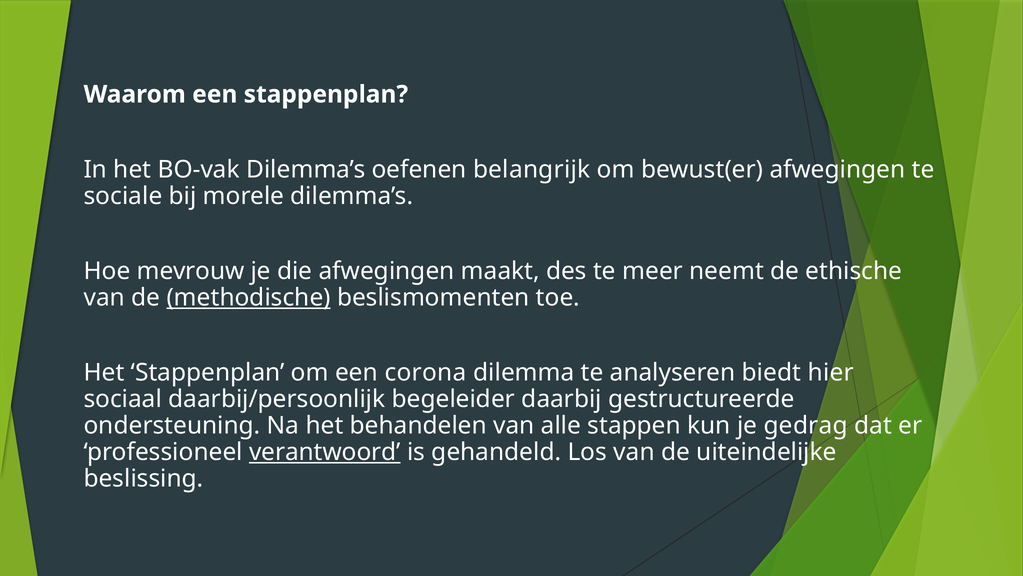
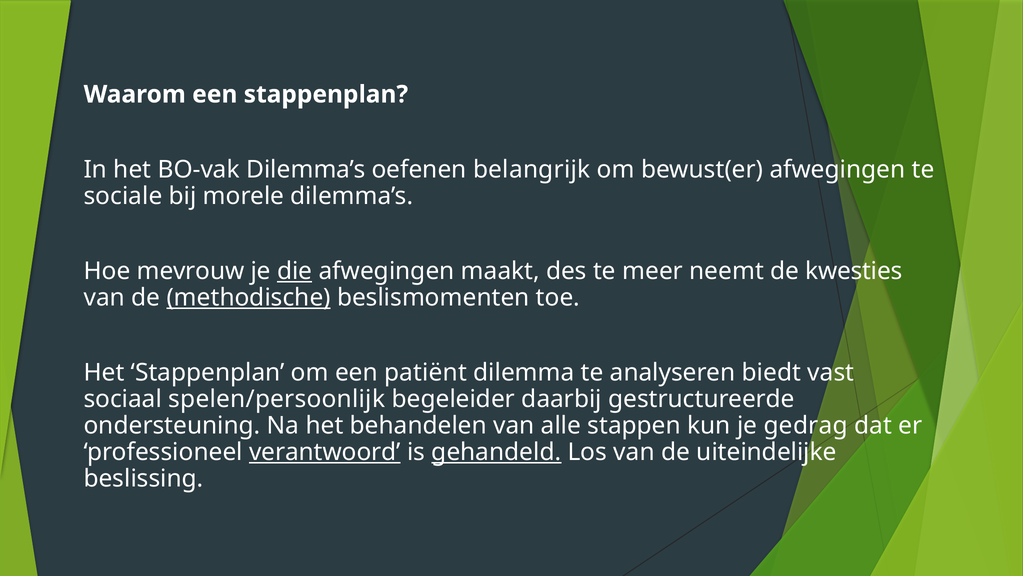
die underline: none -> present (295, 271)
ethische: ethische -> kwesties (854, 271)
corona: corona -> patiënt (426, 372)
hier: hier -> vast (831, 372)
daarbij/persoonlijk: daarbij/persoonlijk -> spelen/persoonlijk (277, 399)
gehandeld underline: none -> present (496, 452)
